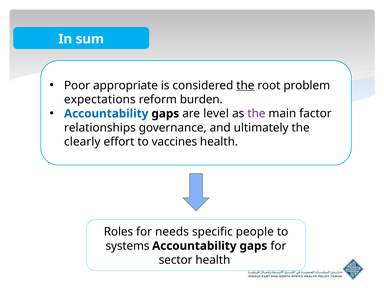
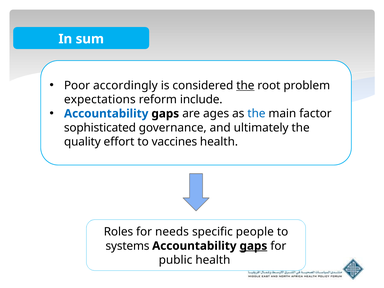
appropriate: appropriate -> accordingly (125, 85)
burden: burden -> include (201, 100)
level: level -> ages (216, 114)
the colour: purple -> blue (256, 114)
relationships: relationships -> sophisticated (100, 128)
clearly: clearly -> quality (82, 142)
gaps underline: none -> present (253, 246)
sector: sector -> public (176, 260)
